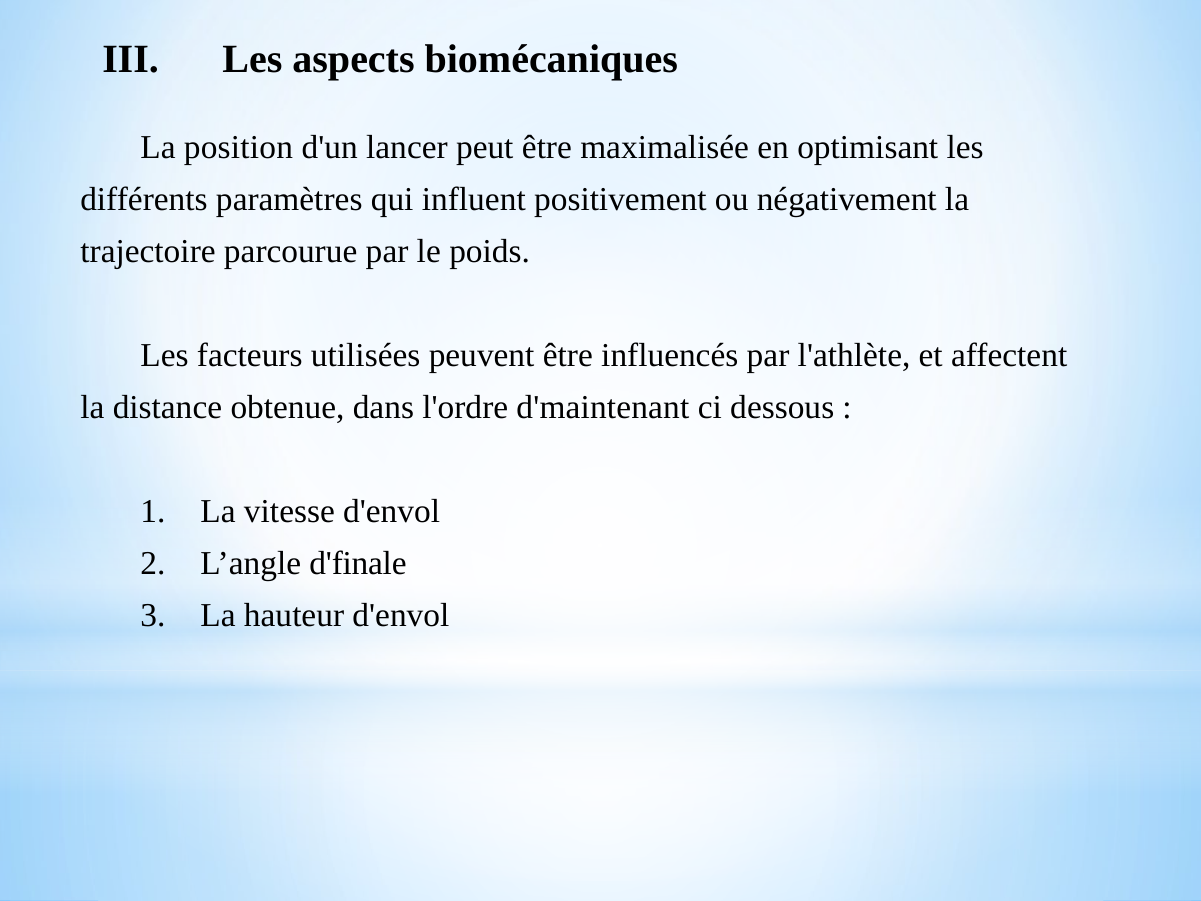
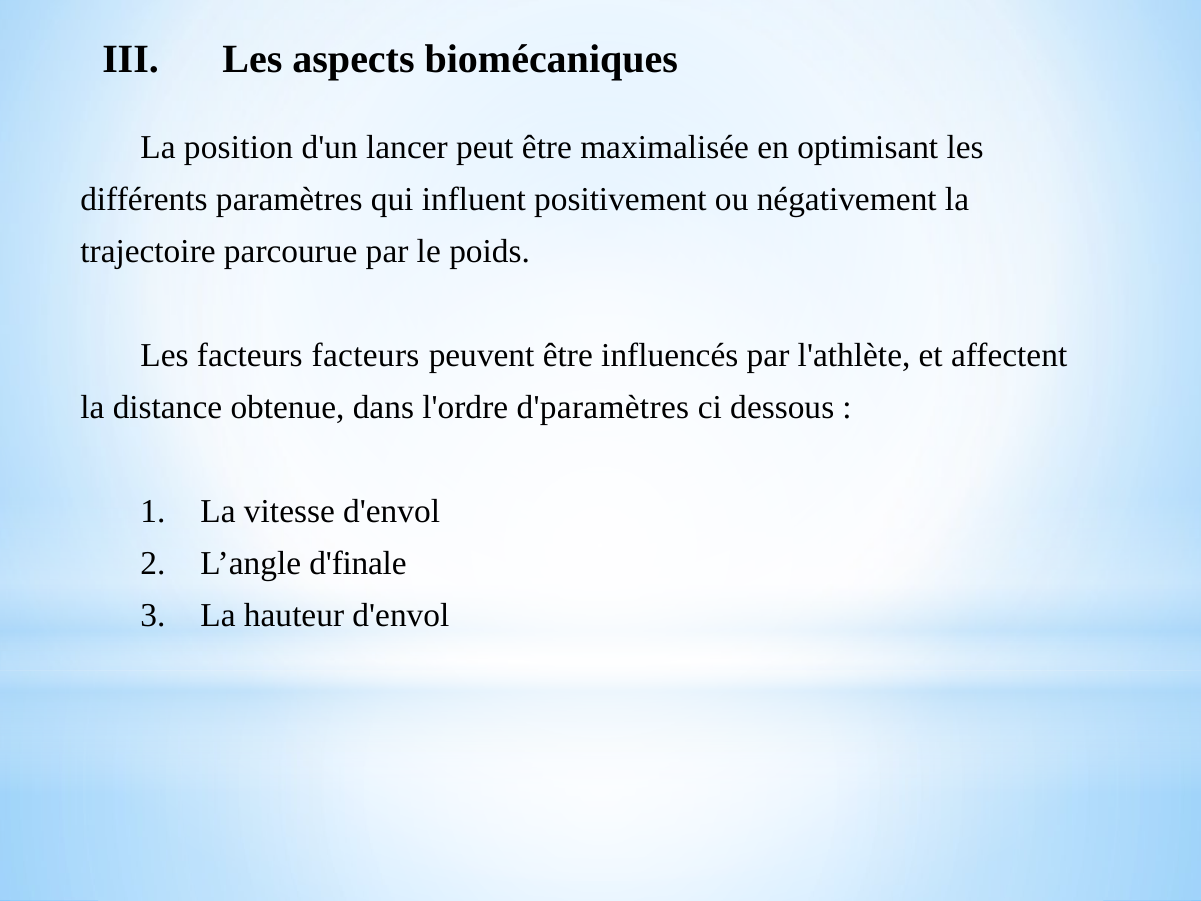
facteurs utilisées: utilisées -> facteurs (366, 355)
d'maintenant: d'maintenant -> d'paramètres (603, 407)
